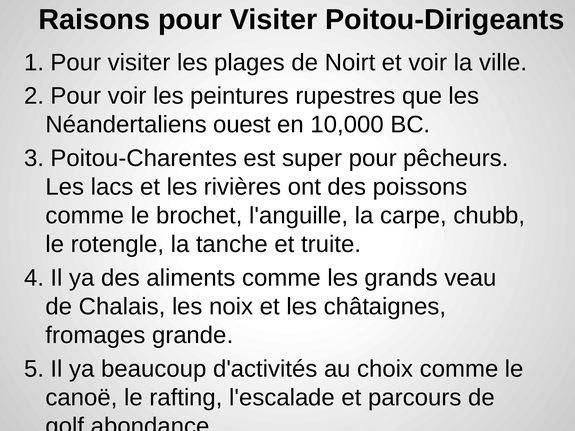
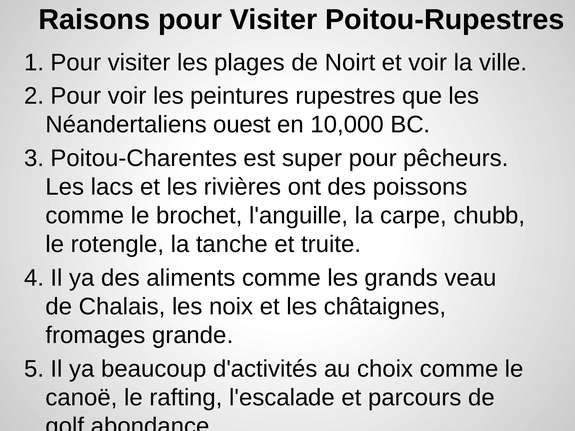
Poitou-Dirigeants: Poitou-Dirigeants -> Poitou-Rupestres (445, 20)
